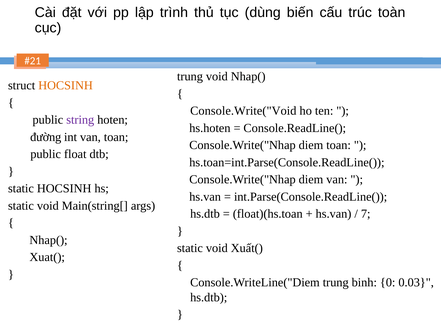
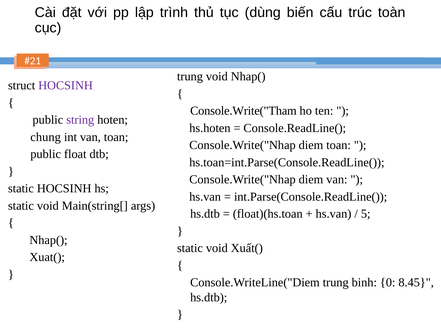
HOCSINH colour: orange -> purple (66, 85)
Console.Write("Void: Console.Write("Void -> Console.Write("Tham (243, 111)
đường: đường -> chung (46, 137)
7: 7 -> 5 (366, 214)
0.03: 0.03 -> 8.45 (416, 282)
